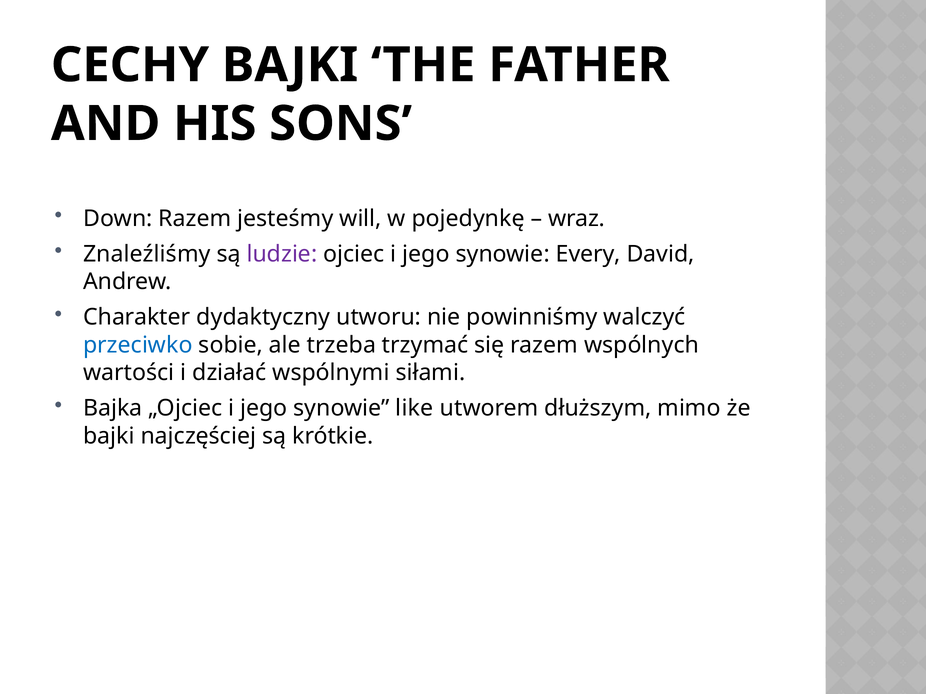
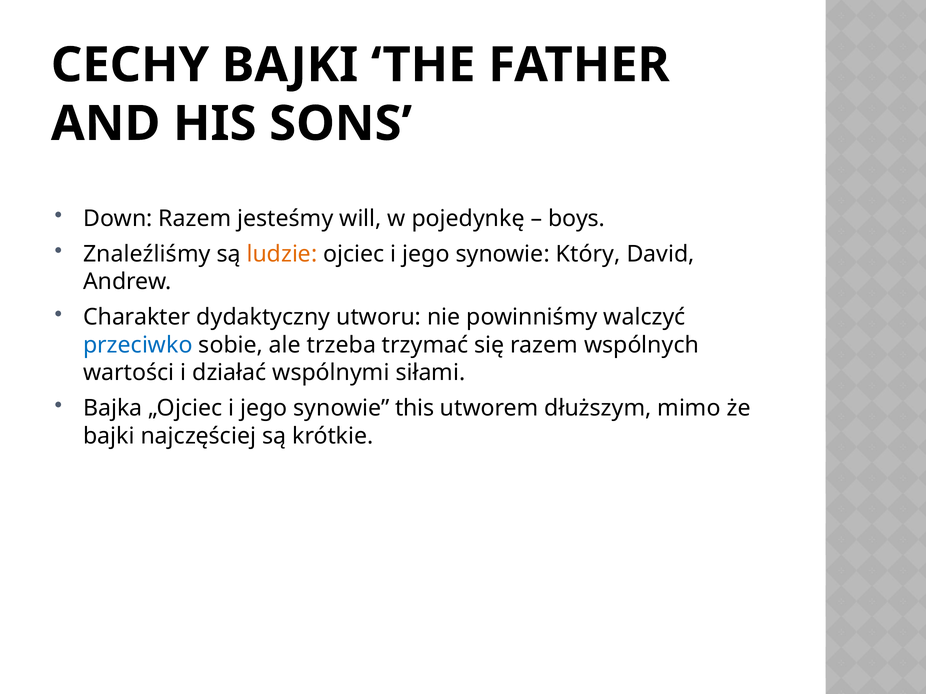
wraz: wraz -> boys (577, 219)
ludzie colour: purple -> orange (282, 254)
Every: Every -> Który (588, 254)
like: like -> this (415, 408)
